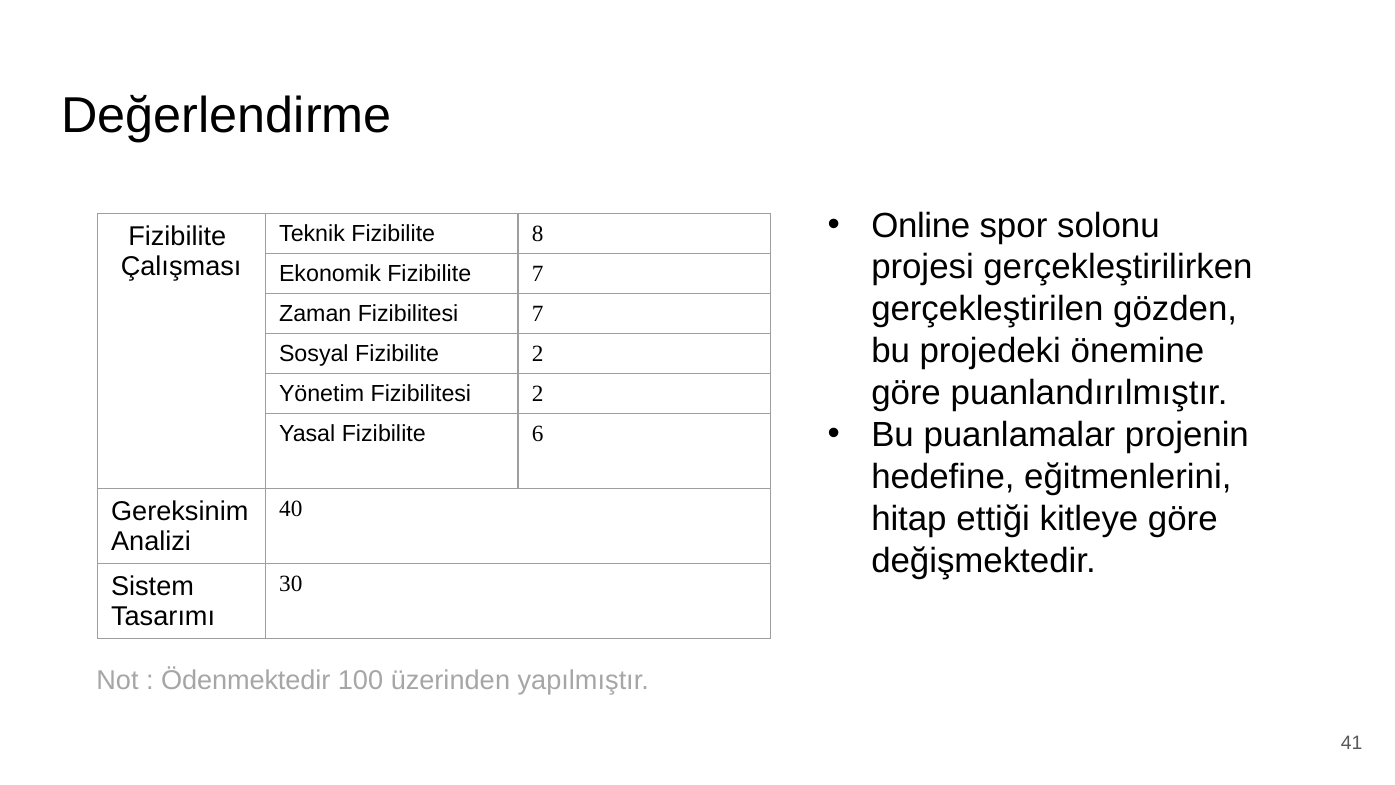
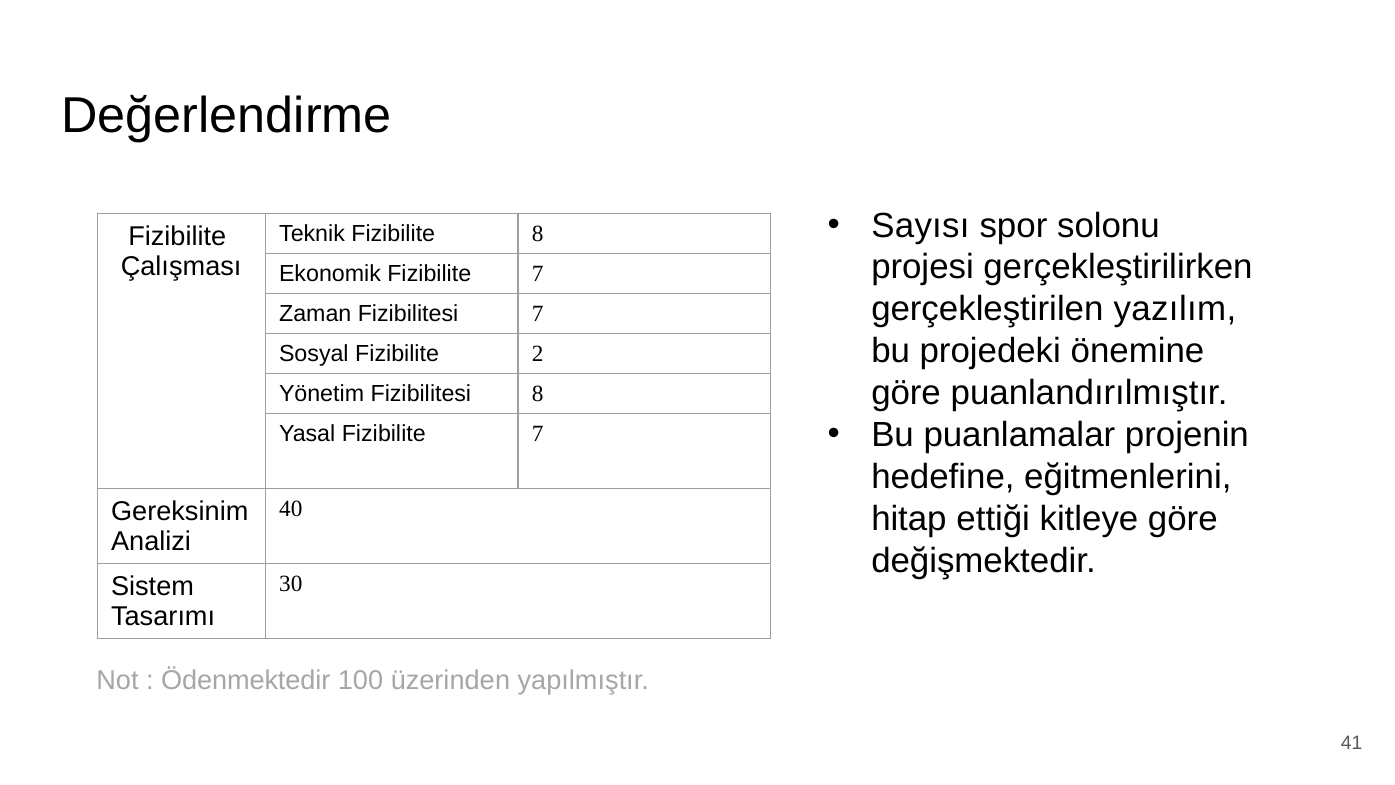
Online: Online -> Sayısı (920, 226)
gözden: gözden -> yazılım (1175, 309)
Fizibilitesi 2: 2 -> 8 (538, 394)
Yasal Fizibilite 6: 6 -> 7 (538, 434)
